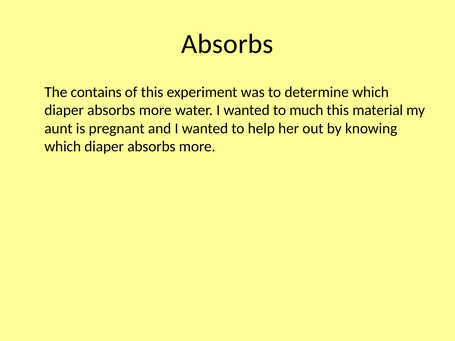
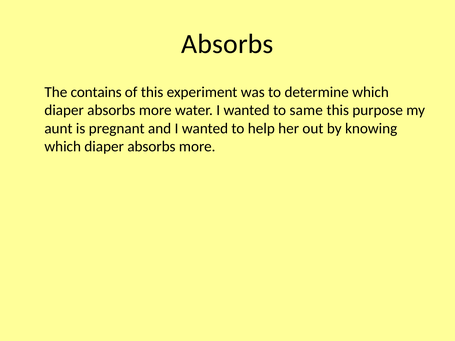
much: much -> same (306, 110)
material: material -> purpose (378, 110)
